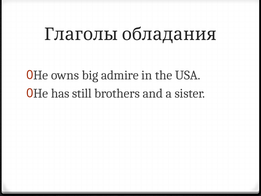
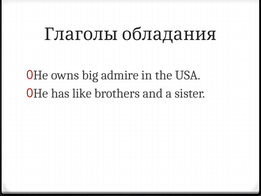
still: still -> like (82, 93)
